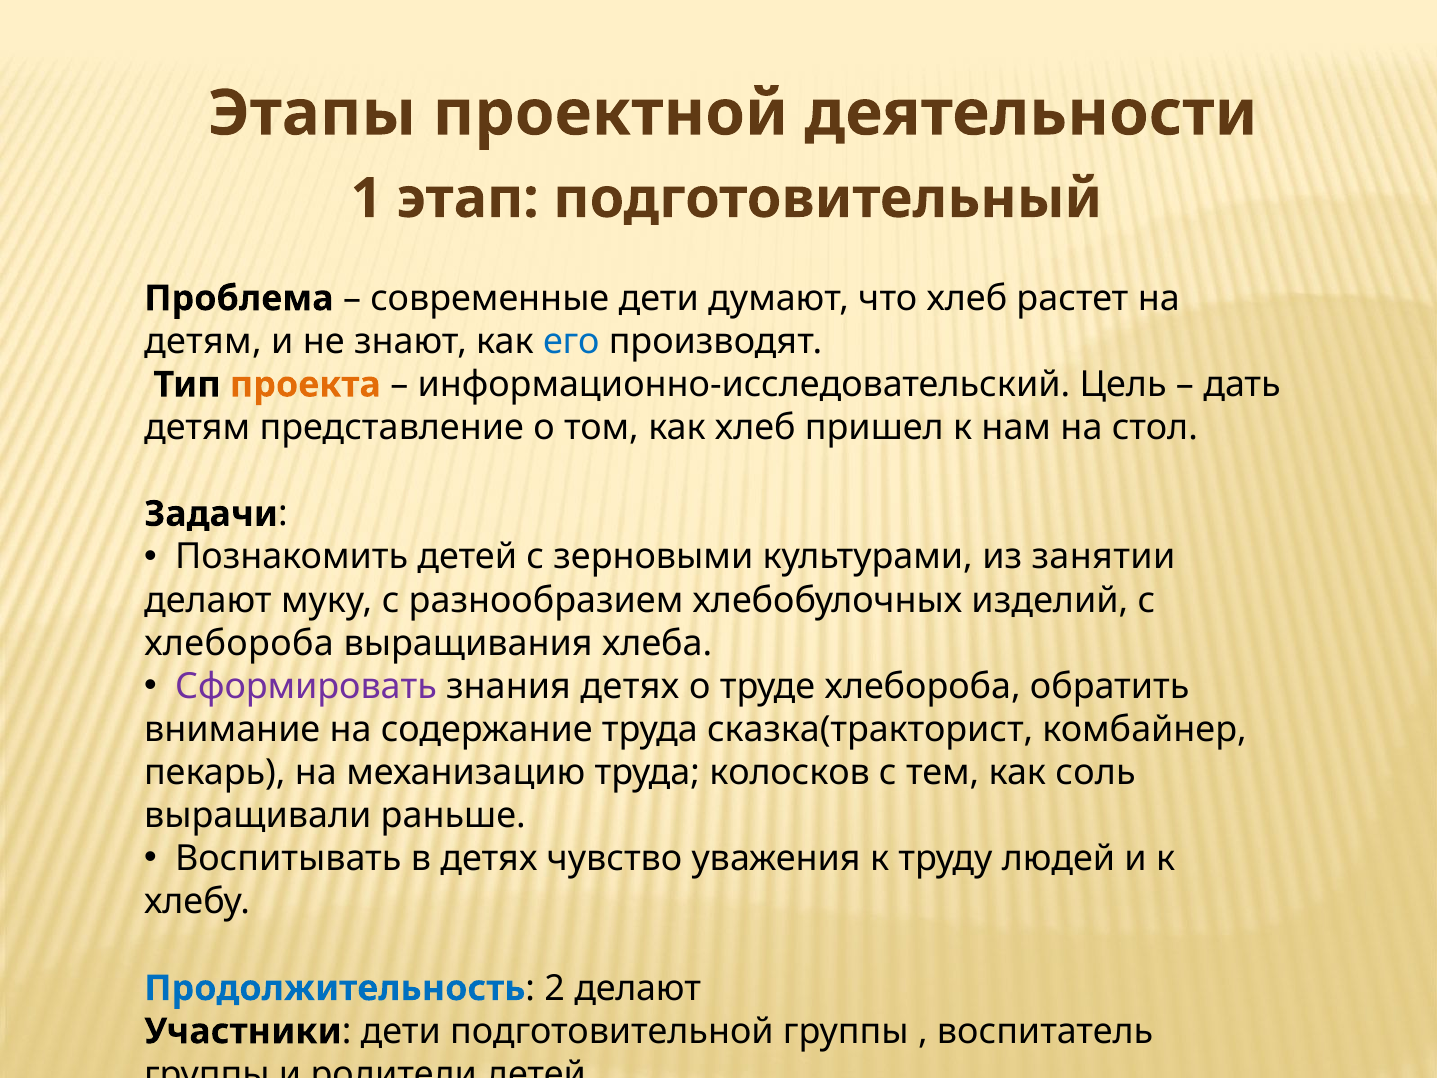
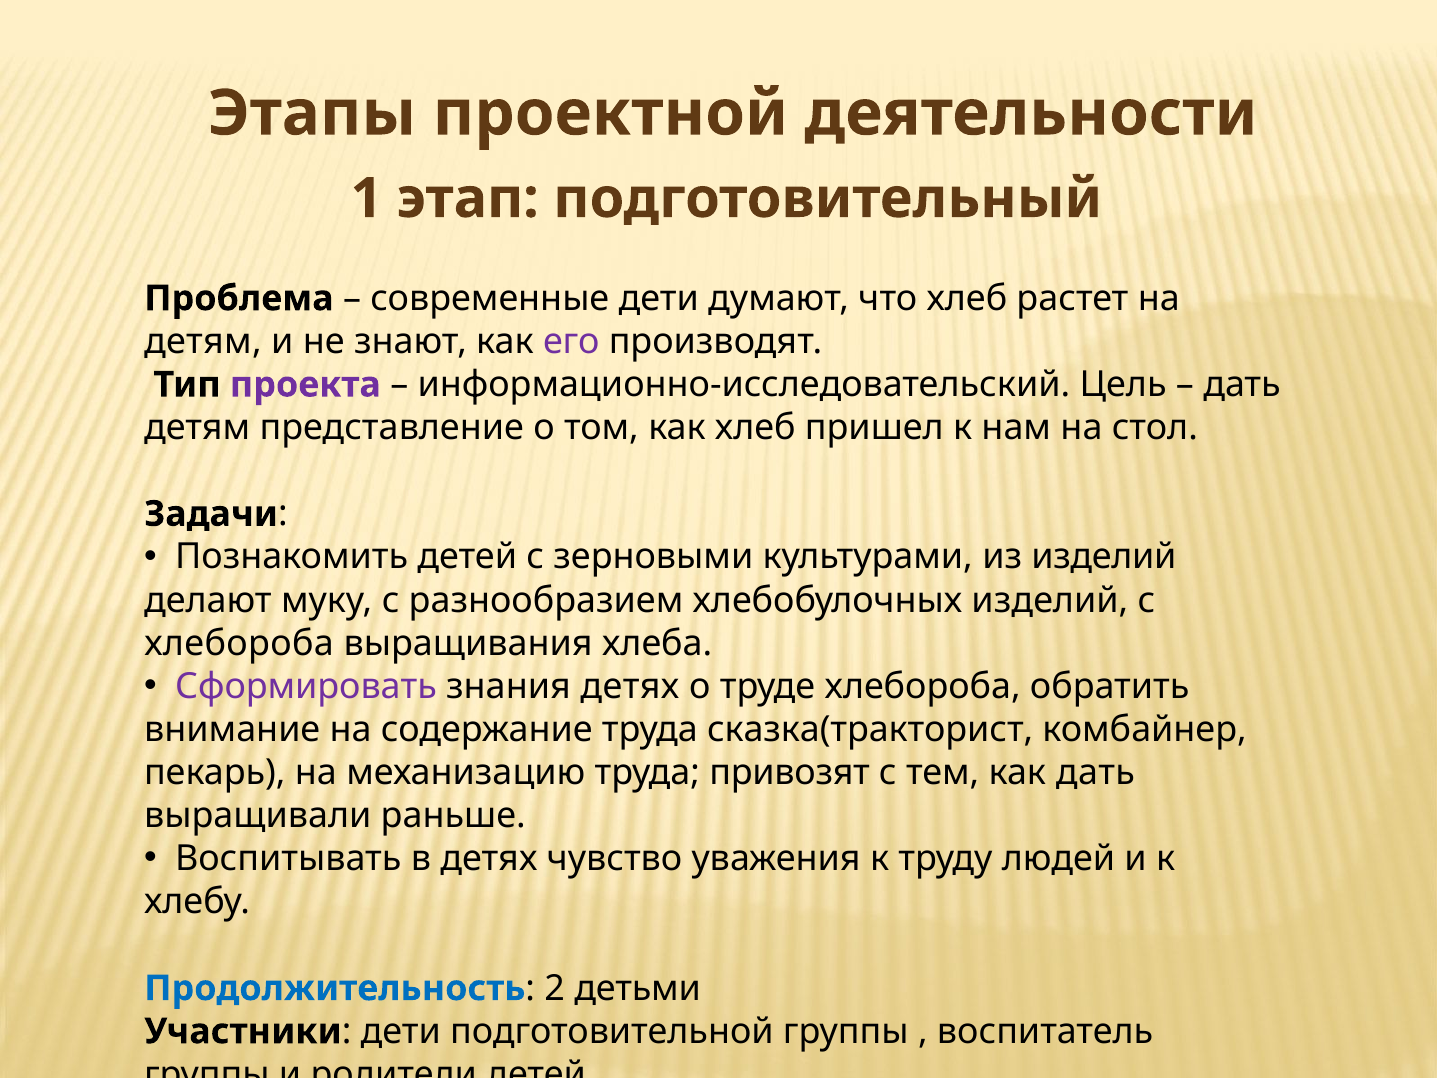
его colour: blue -> purple (571, 341)
проекта colour: orange -> purple (305, 385)
из занятии: занятии -> изделий (1104, 557)
колосков: колосков -> привозят (790, 773)
как соль: соль -> дать (1095, 773)
2 делают: делают -> детьми (638, 988)
